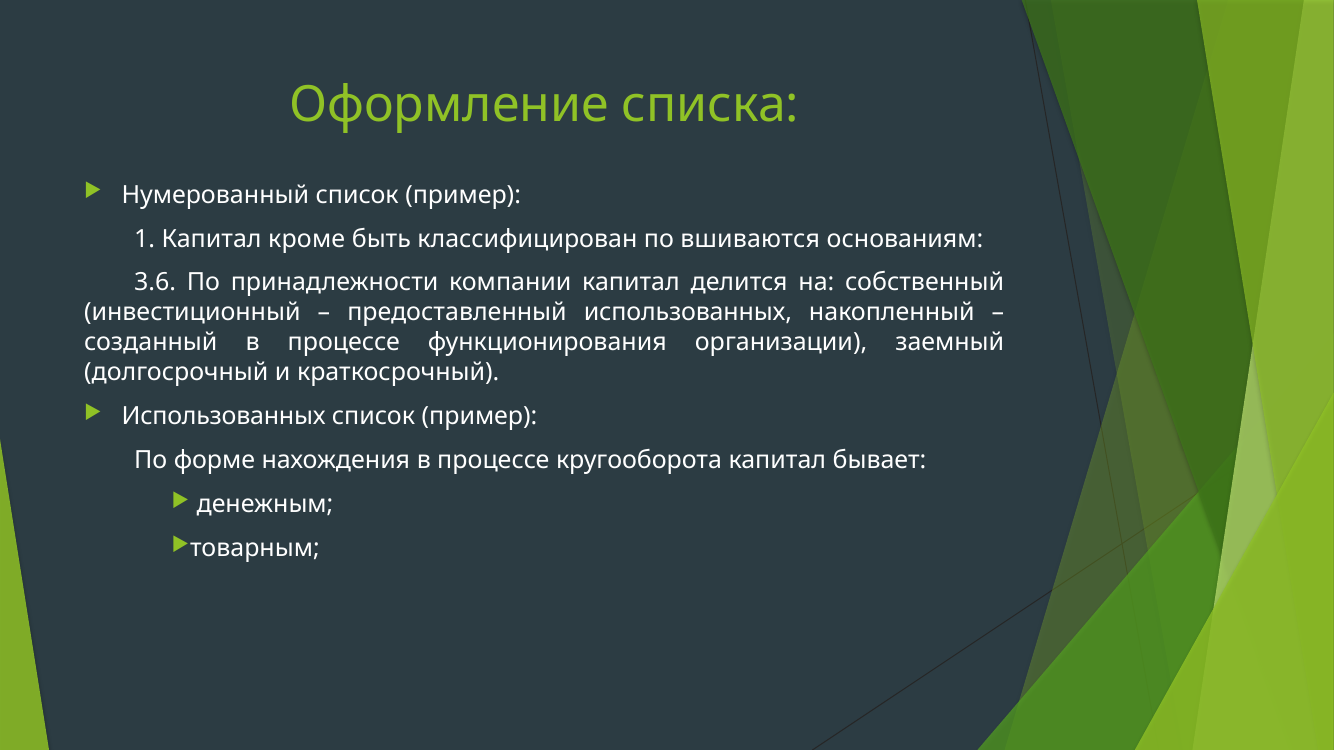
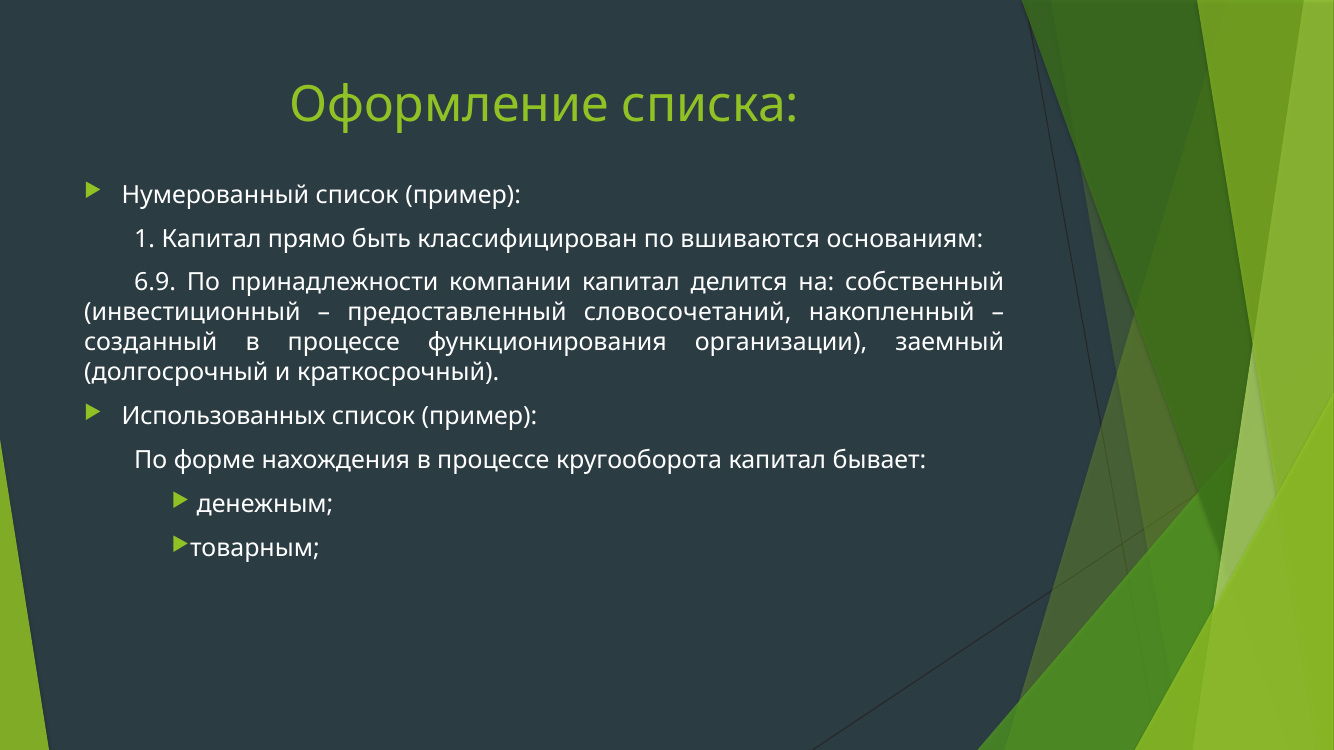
кроме: кроме -> прямо (307, 239)
3.6: 3.6 -> 6.9 (155, 283)
предоставленный использованных: использованных -> словосочетаний (688, 313)
